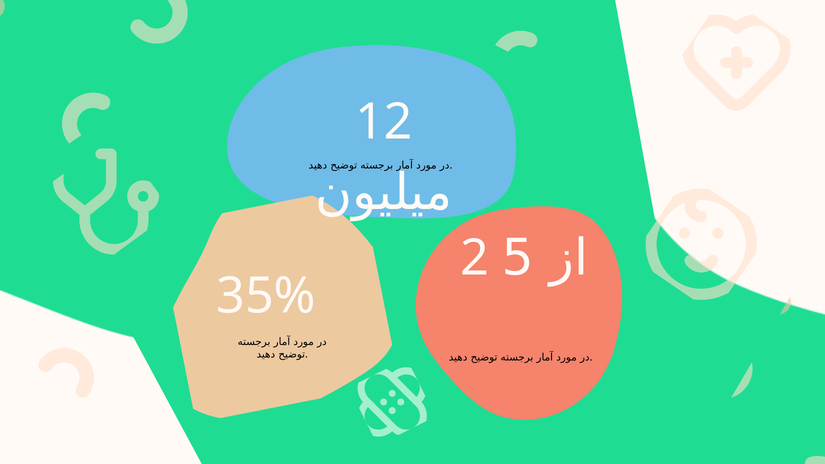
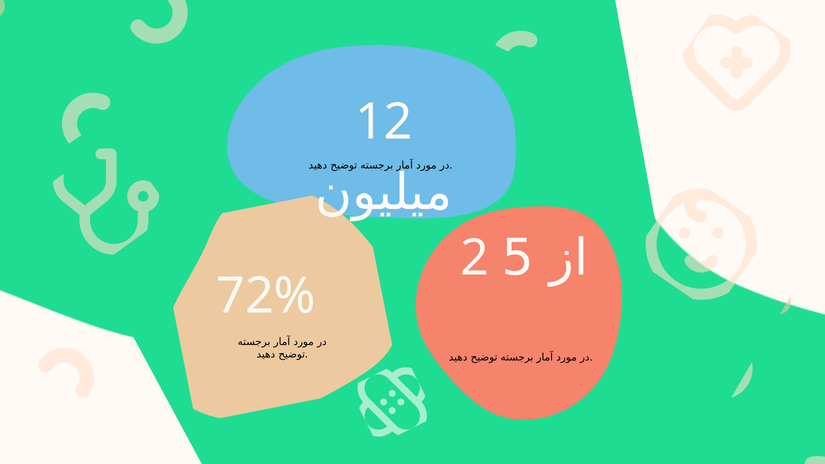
35%: 35% -> 72% (266, 296)
